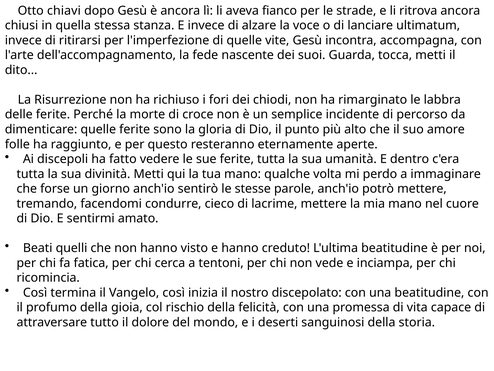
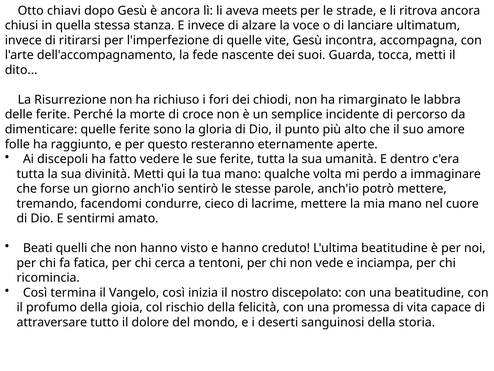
fianco: fianco -> meets (280, 11)
